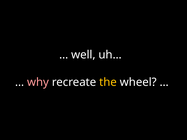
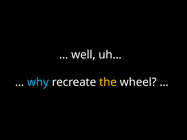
why colour: pink -> light blue (38, 82)
